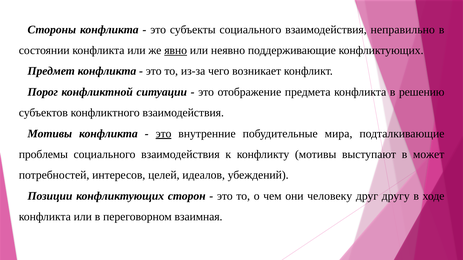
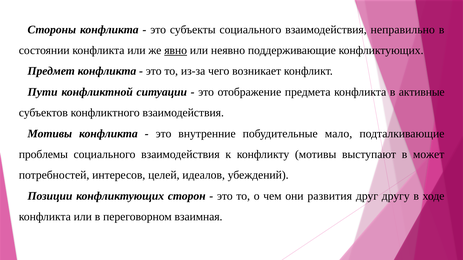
Порог: Порог -> Пути (43, 92)
решению: решению -> активные (422, 92)
это underline: present -> none (164, 134)
мира: мира -> мало (339, 134)
человеку: человеку -> развития (330, 196)
